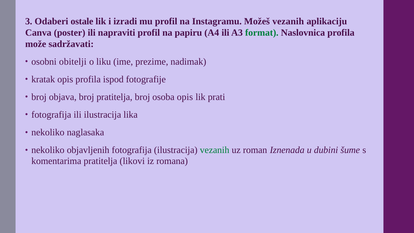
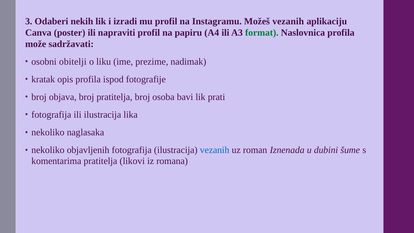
ostale: ostale -> nekih (82, 21)
osoba opis: opis -> bavi (185, 97)
vezanih colour: green -> blue (215, 150)
